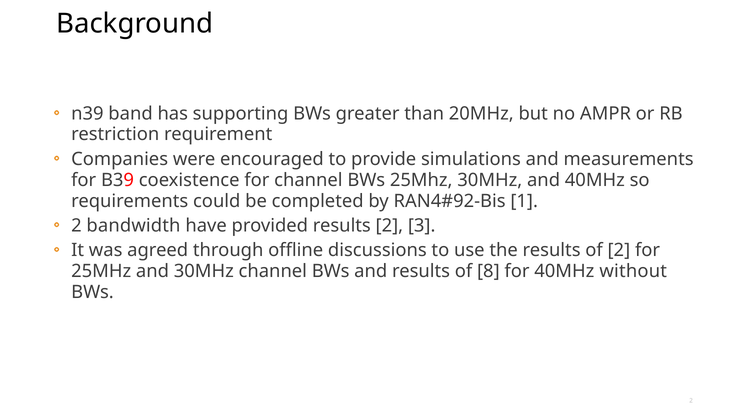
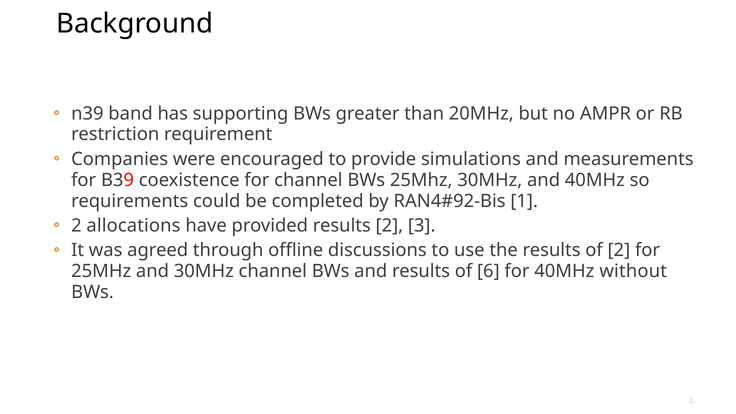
bandwidth: bandwidth -> allocations (133, 226)
8: 8 -> 6 (488, 271)
